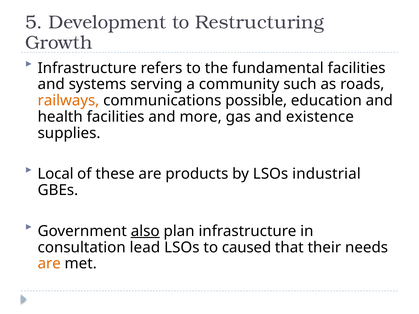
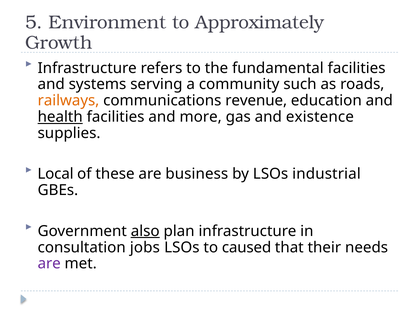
Development: Development -> Environment (107, 23)
Restructuring: Restructuring -> Approximately (260, 23)
possible: possible -> revenue (256, 101)
health underline: none -> present (60, 117)
products: products -> business (197, 174)
lead: lead -> jobs (145, 248)
are colour: orange -> purple (49, 264)
